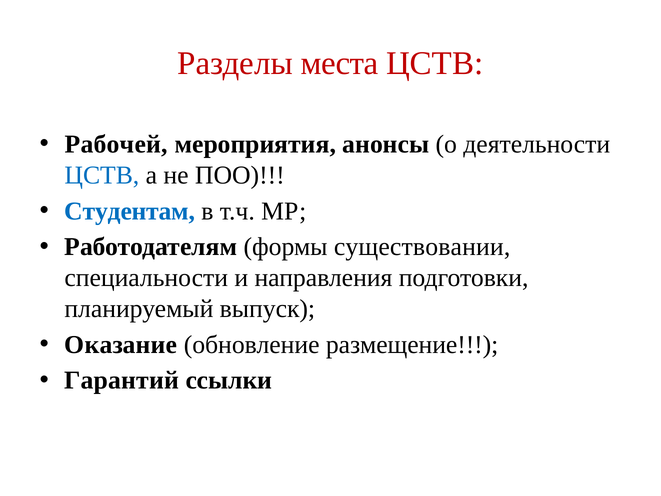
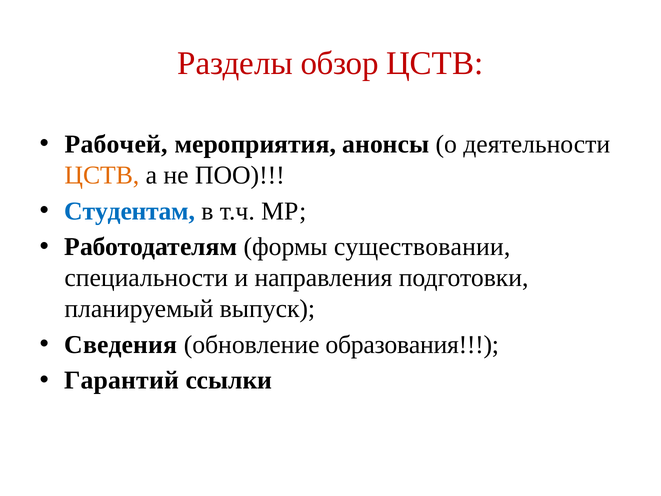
места: места -> обзор (340, 63)
ЦСТВ colour: blue -> orange (102, 175)
Оказание: Оказание -> Сведения (121, 344)
размещение: размещение -> образования (412, 344)
